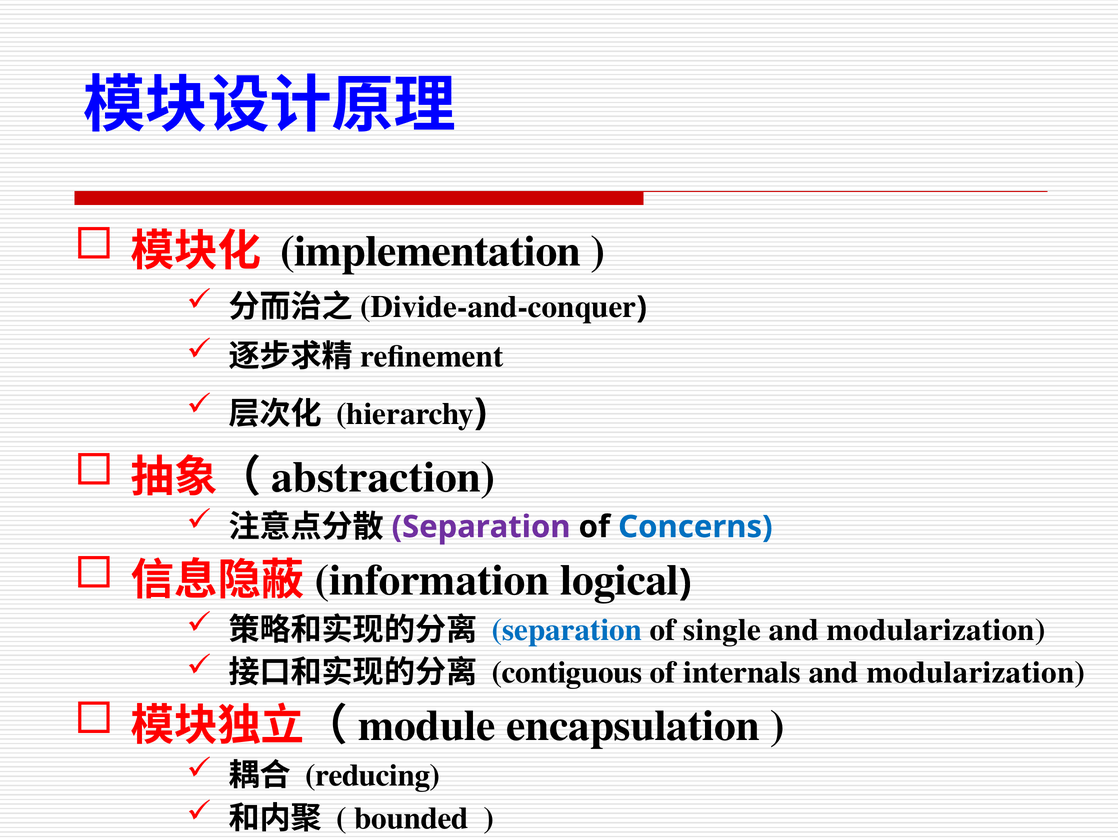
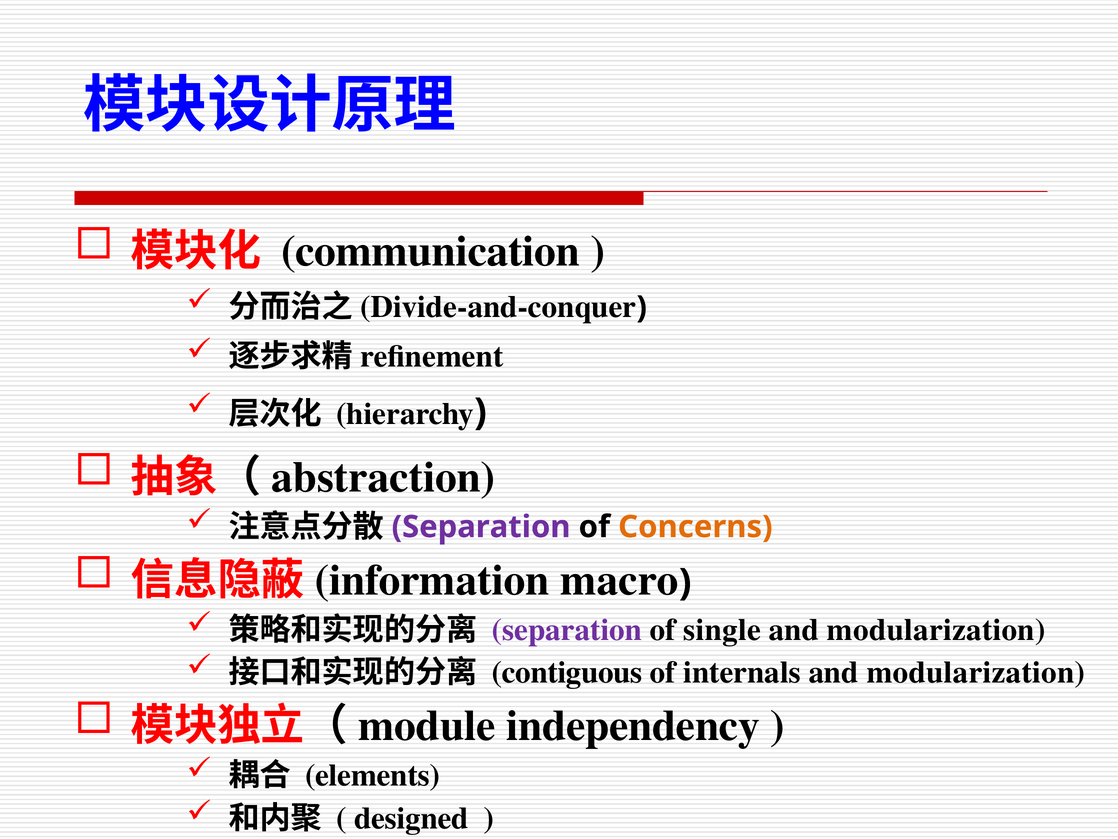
implementation: implementation -> communication (431, 251)
Concerns colour: blue -> orange (695, 527)
logical: logical -> macro (620, 580)
separation colour: blue -> purple (567, 629)
encapsulation: encapsulation -> independency (633, 726)
reducing: reducing -> elements (373, 775)
bounded: bounded -> designed (411, 818)
